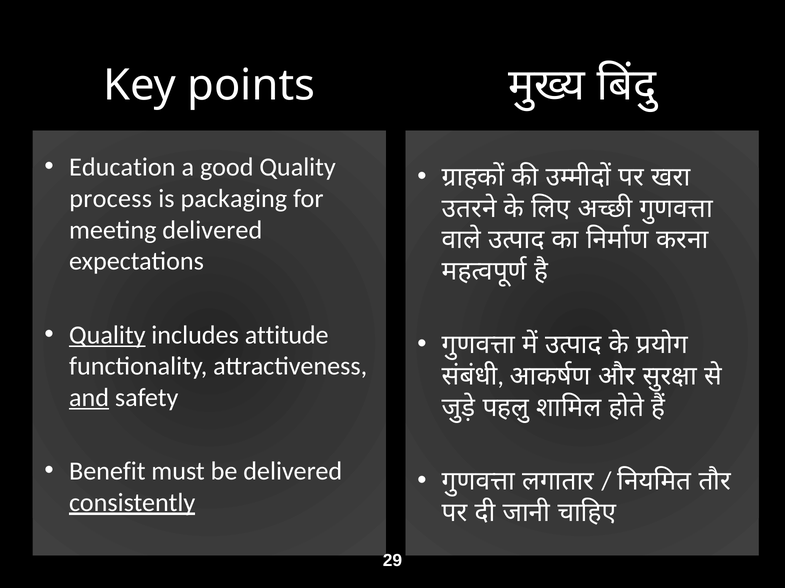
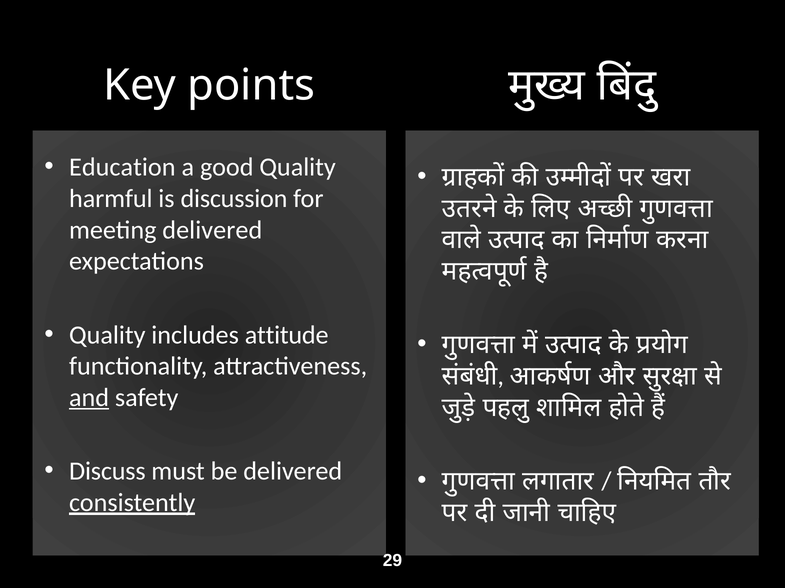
process: process -> harmful (111, 199)
packaging: packaging -> discussion (234, 199)
Quality underline: present -> none (107, 335)
Benefit: Benefit -> Discuss (107, 472)
